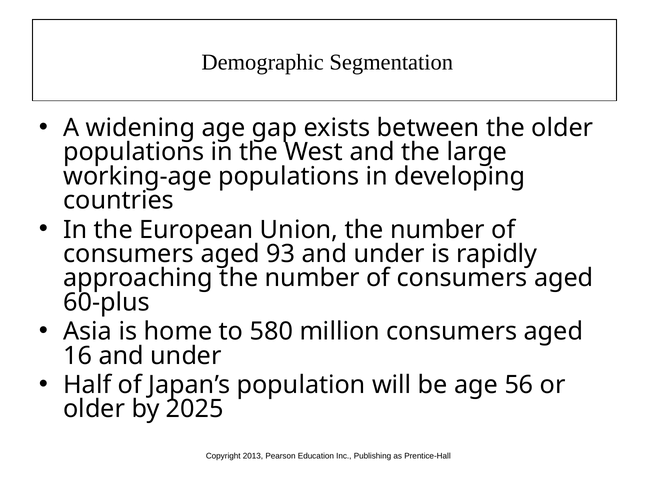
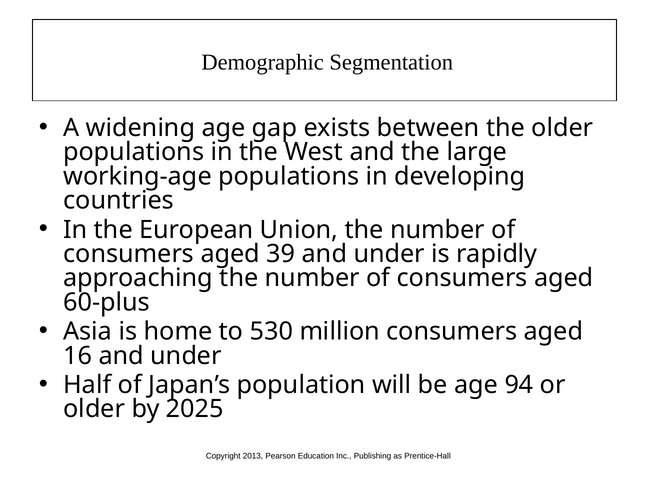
93: 93 -> 39 (281, 254)
580: 580 -> 530 (271, 331)
56: 56 -> 94 (519, 385)
